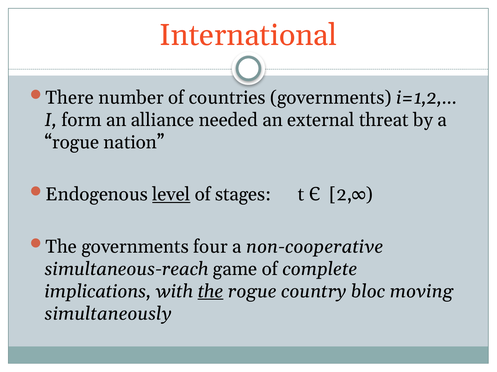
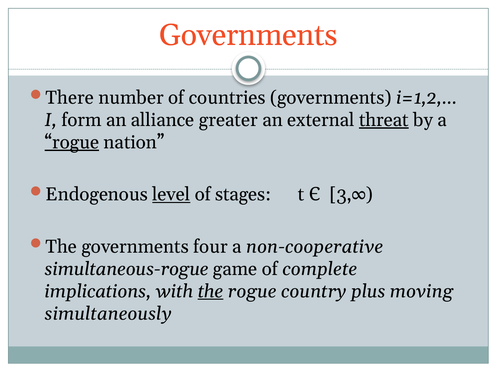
International: International -> Governments (248, 35)
needed: needed -> greater (228, 120)
threat underline: none -> present (384, 120)
rogue underline: none -> present (72, 143)
2,∞: 2,∞ -> 3,∞ (351, 195)
simultaneous-reach: simultaneous-reach -> simultaneous-rogue (127, 269)
bloc: bloc -> plus (368, 292)
